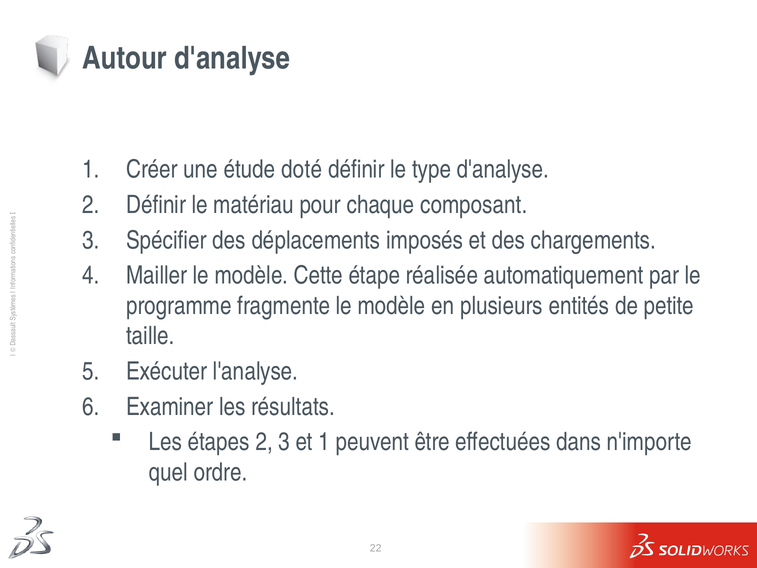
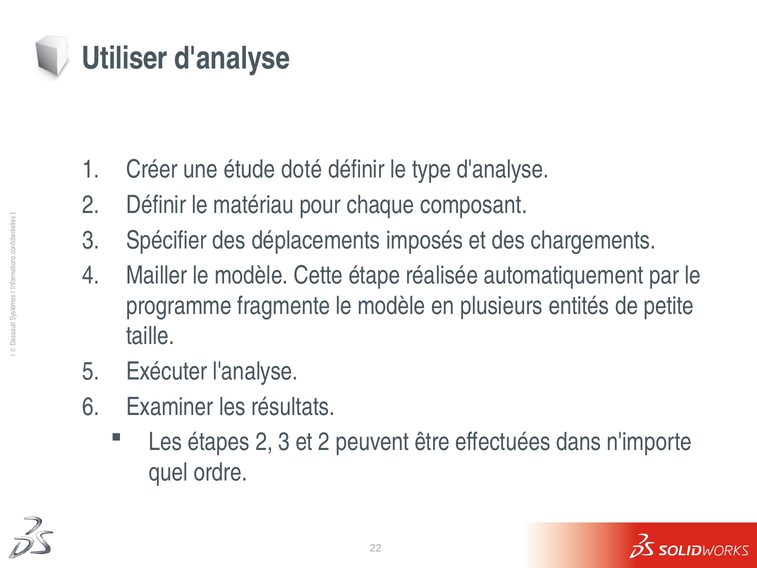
Autour: Autour -> Utiliser (125, 58)
et 1: 1 -> 2 (324, 442)
